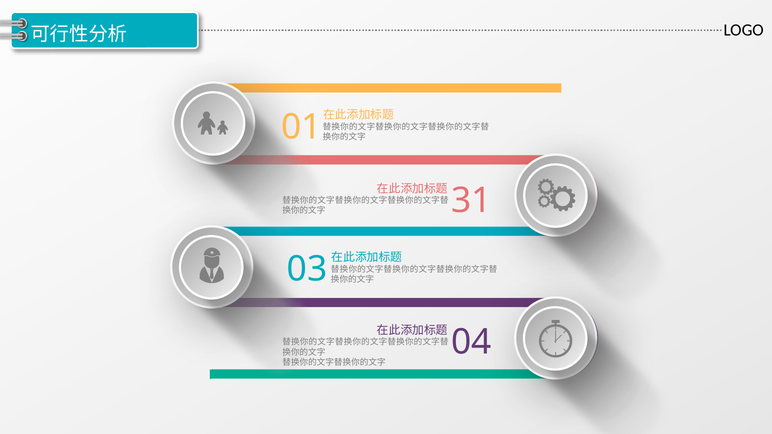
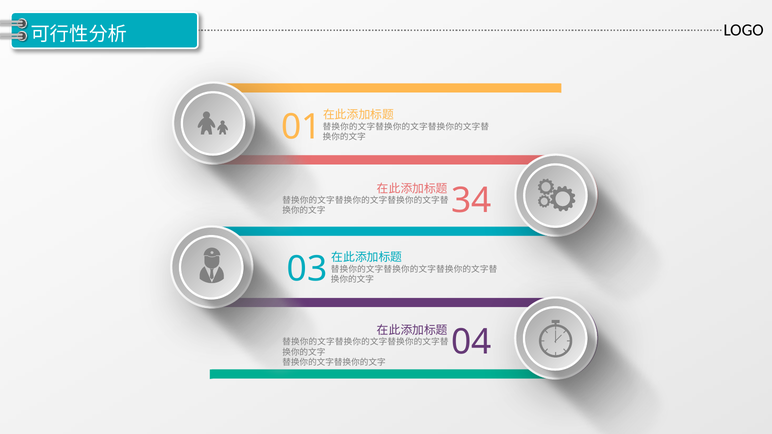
31: 31 -> 34 (471, 201)
